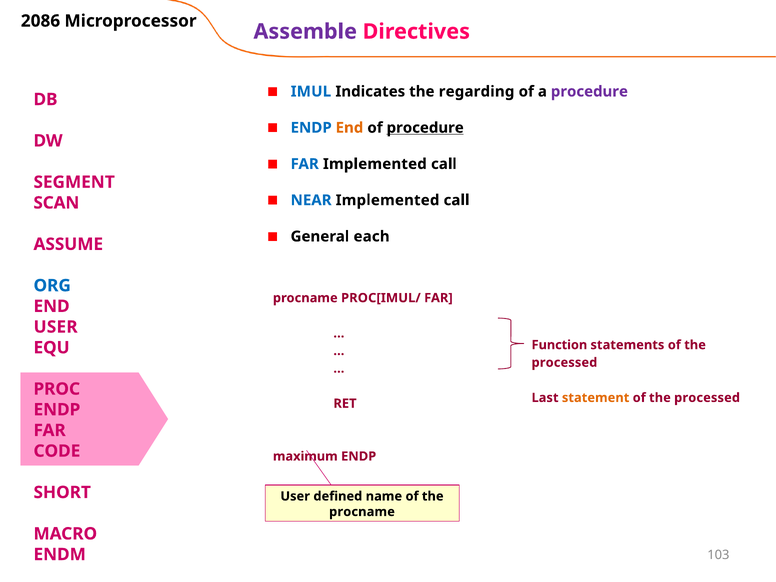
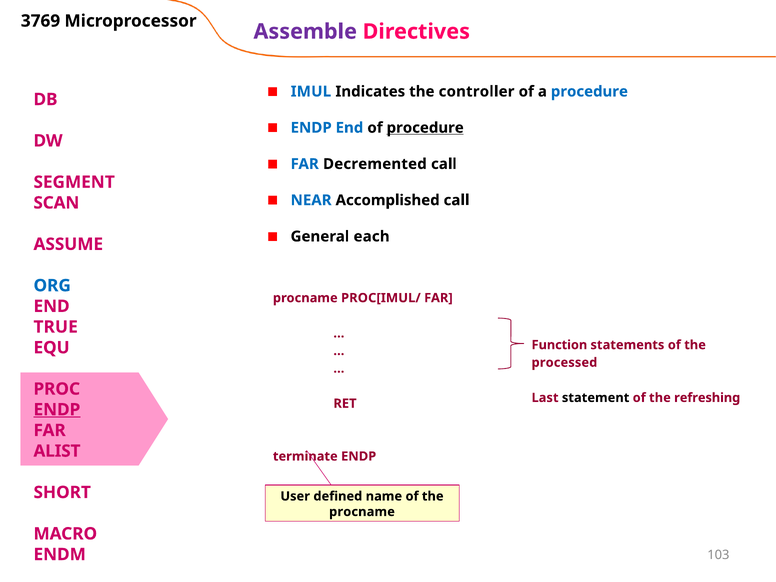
2086: 2086 -> 3769 (41, 21)
regarding: regarding -> controller (477, 92)
procedure colour: purple -> blue (589, 92)
End colour: orange -> blue (349, 128)
FAR Implemented: Implemented -> Decremented (375, 164)
NEAR Implemented: Implemented -> Accomplished (388, 200)
USER: USER -> TRUE (56, 327)
statement colour: orange -> black (596, 398)
processed: processed -> refreshing (707, 398)
ENDP underline: none -> present (57, 410)
CODE: CODE -> ALIST (57, 451)
maximum: maximum -> terminate (305, 456)
